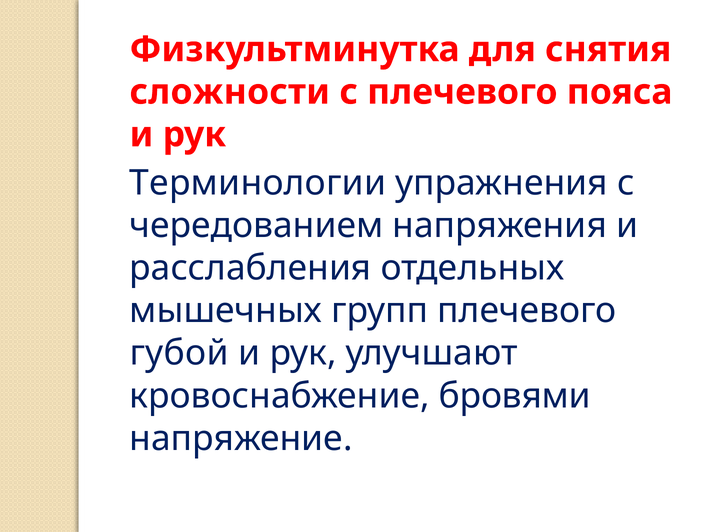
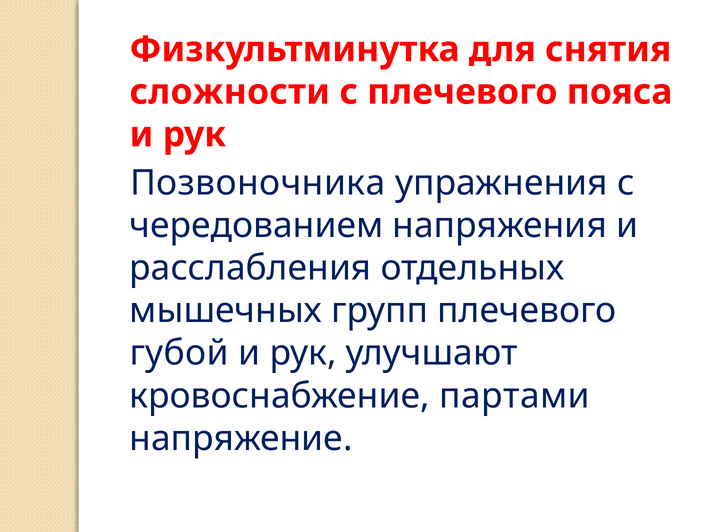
Терминологии: Терминологии -> Позвоночника (258, 183)
бровями: бровями -> партами (515, 396)
